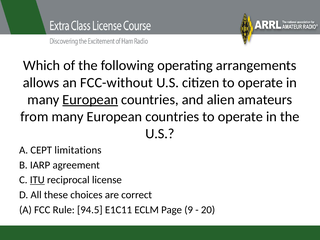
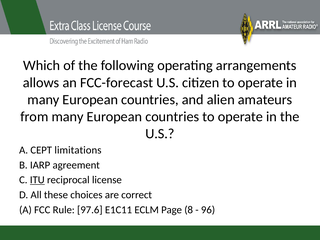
FCC-without: FCC-without -> FCC-forecast (117, 83)
European underline: present -> none (90, 100)
94.5: 94.5 -> 97.6 (90, 210)
9: 9 -> 8 (189, 210)
20: 20 -> 96 (208, 210)
